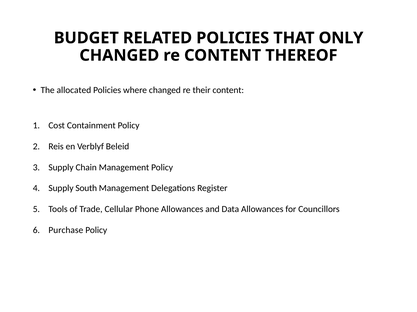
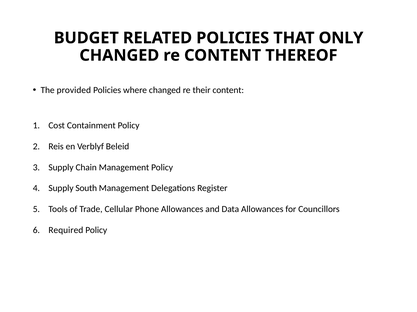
allocated: allocated -> provided (74, 90)
Purchase: Purchase -> Required (66, 231)
